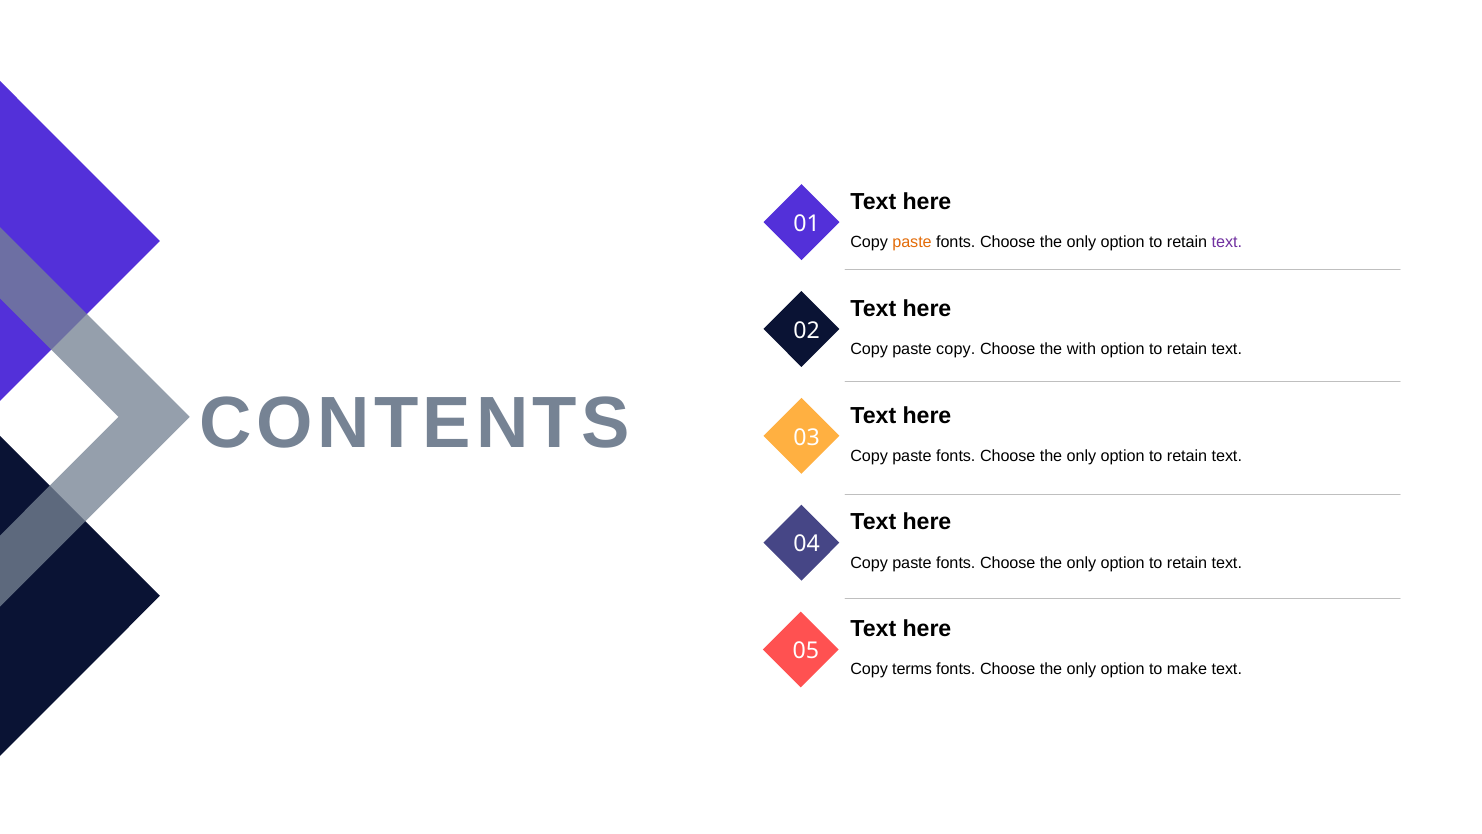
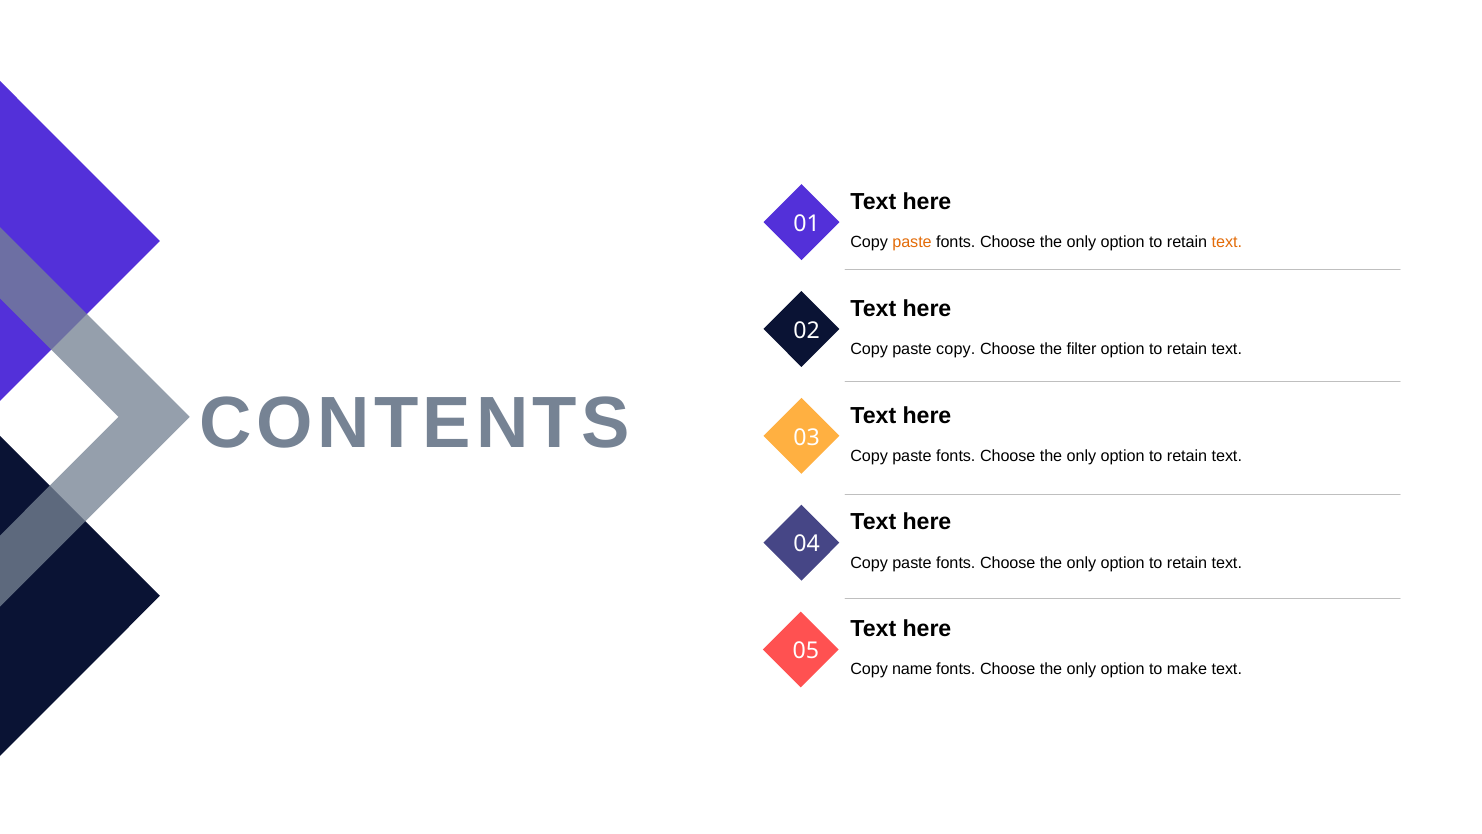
text colour: purple -> orange (1227, 242)
with: with -> filter (1082, 349)
terms: terms -> name (912, 669)
